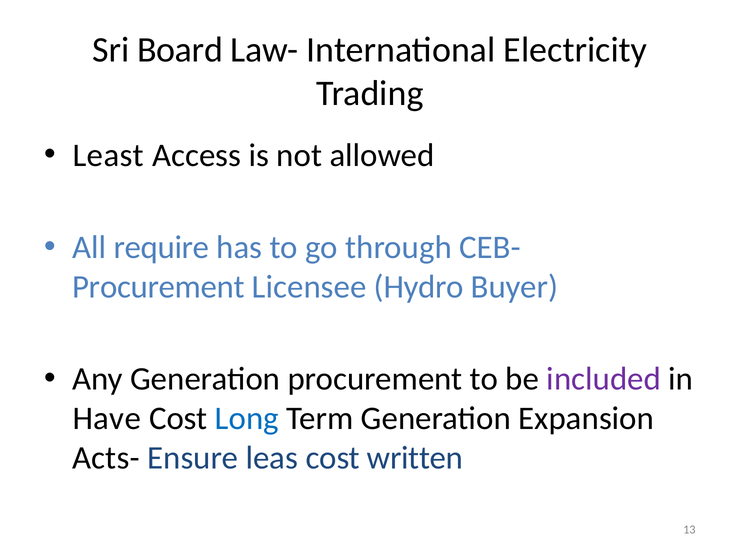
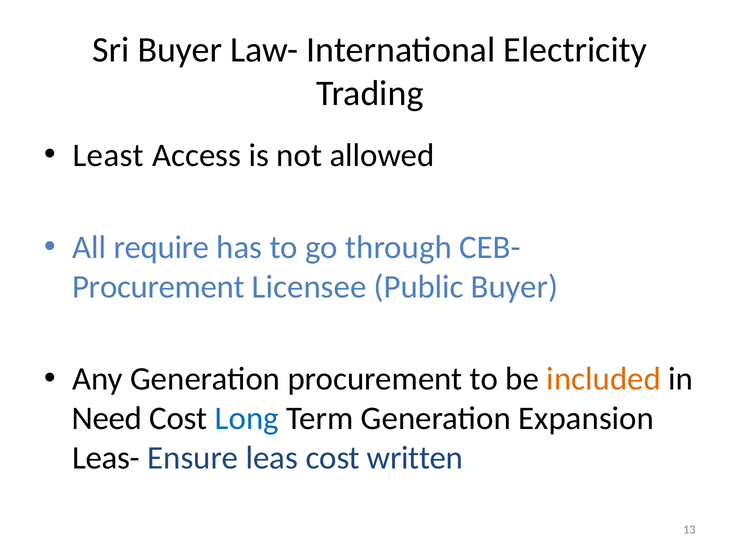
Sri Board: Board -> Buyer (180, 50)
Hydro: Hydro -> Public (419, 287)
included colour: purple -> orange (604, 379)
Have: Have -> Need (107, 419)
Acts-: Acts- -> Leas- (106, 458)
